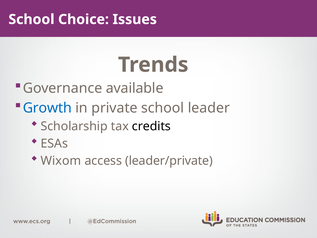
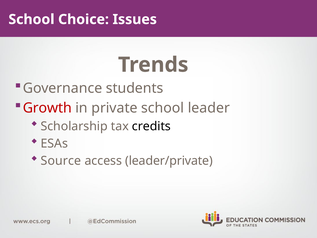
available: available -> students (135, 88)
Growth colour: blue -> red (47, 108)
Wixom: Wixom -> Source (61, 161)
